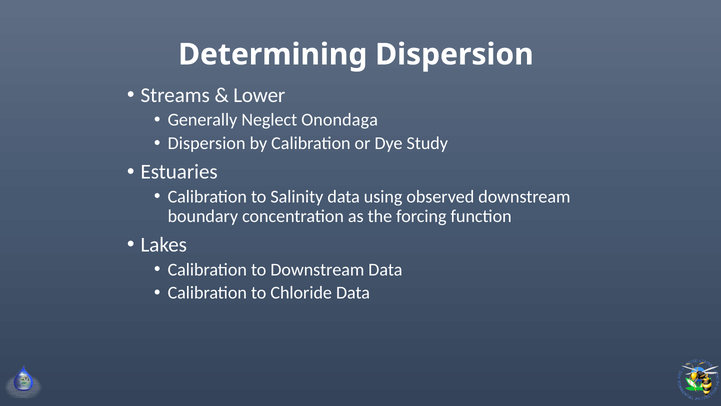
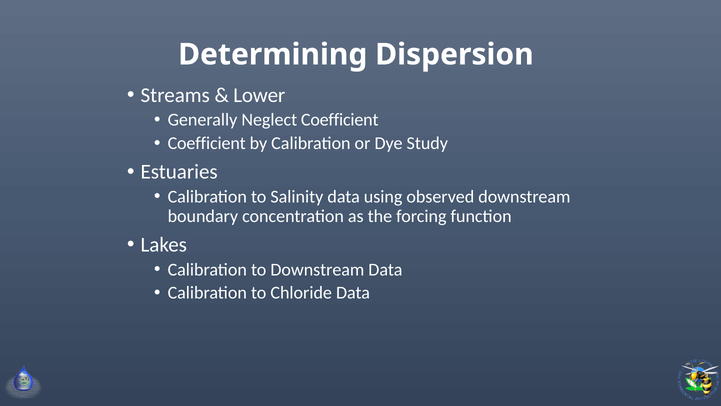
Neglect Onondaga: Onondaga -> Coefficient (340, 120)
Dispersion: Dispersion -> Coefficient (207, 143)
